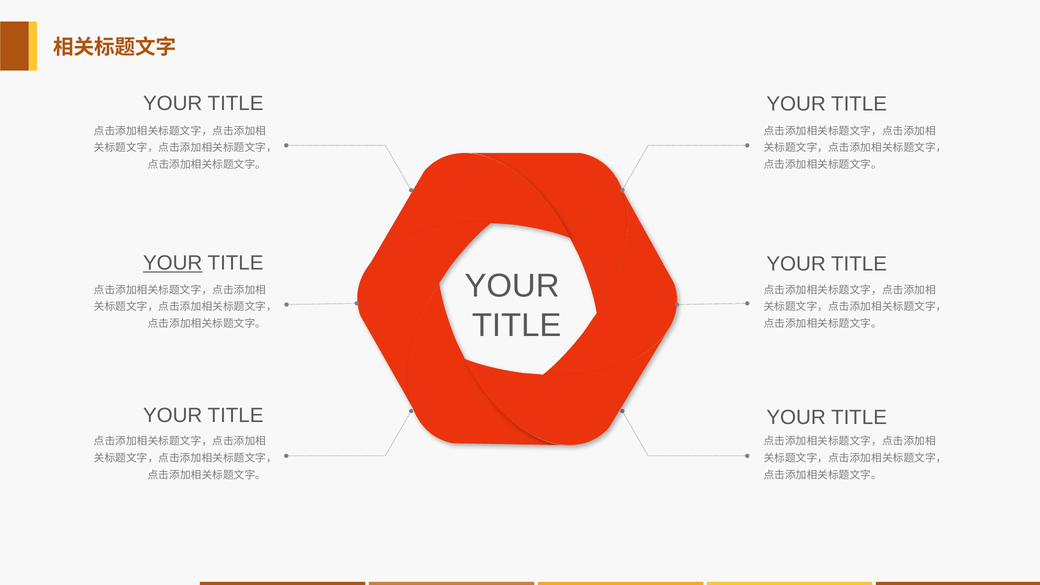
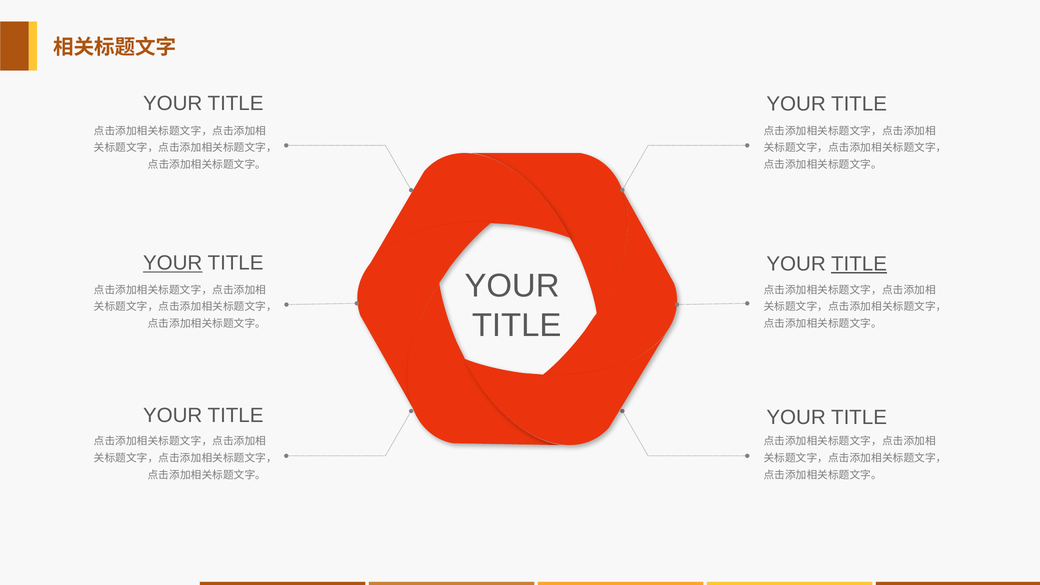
TITLE underline: none -> present (859, 264)
